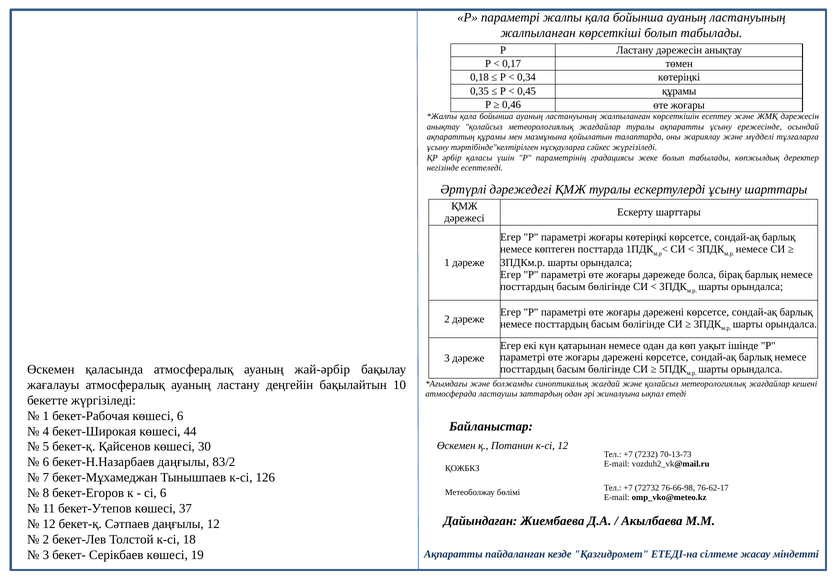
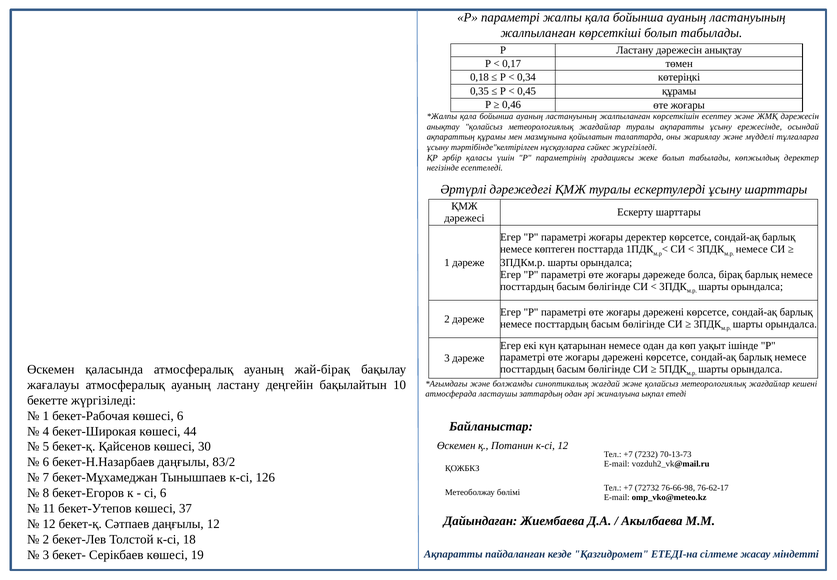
жоғары көтеріңкі: көтеріңкі -> деректер (646, 237)
жай-әрбір: жай-әрбір -> жай-бірақ (322, 369)
